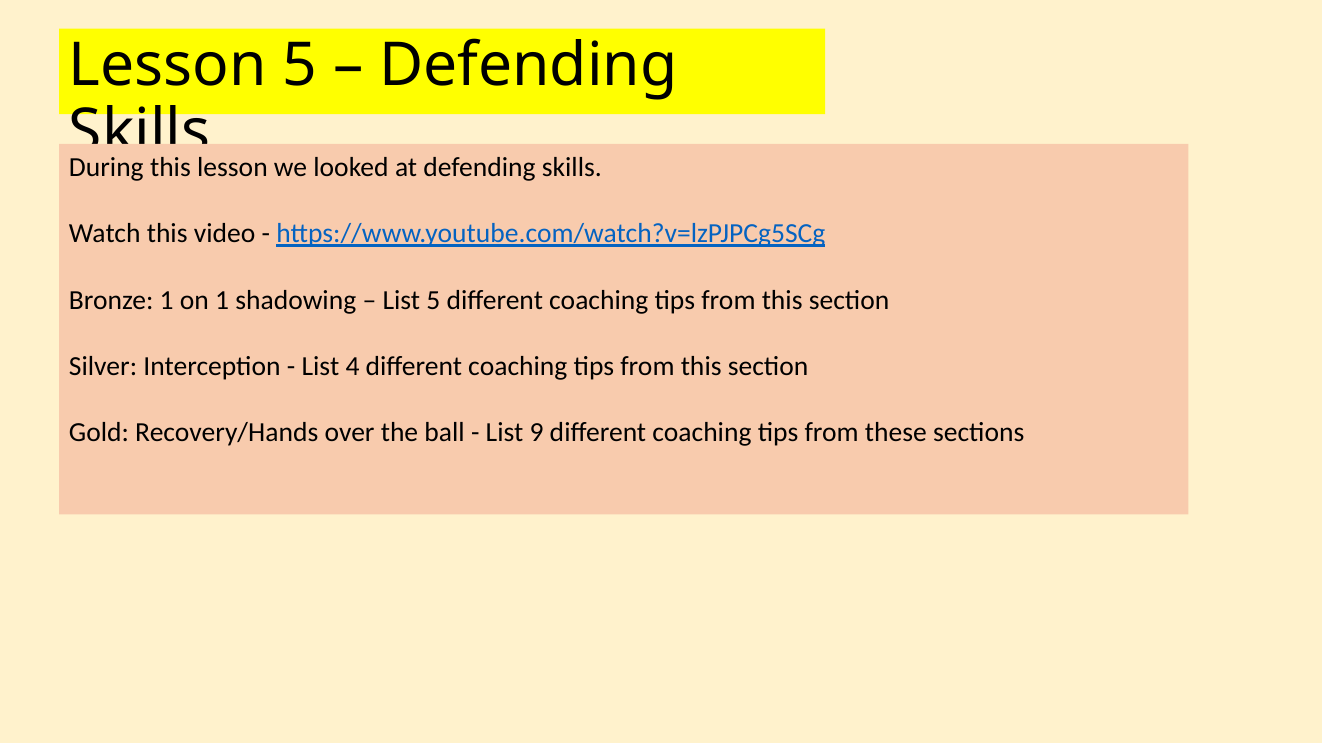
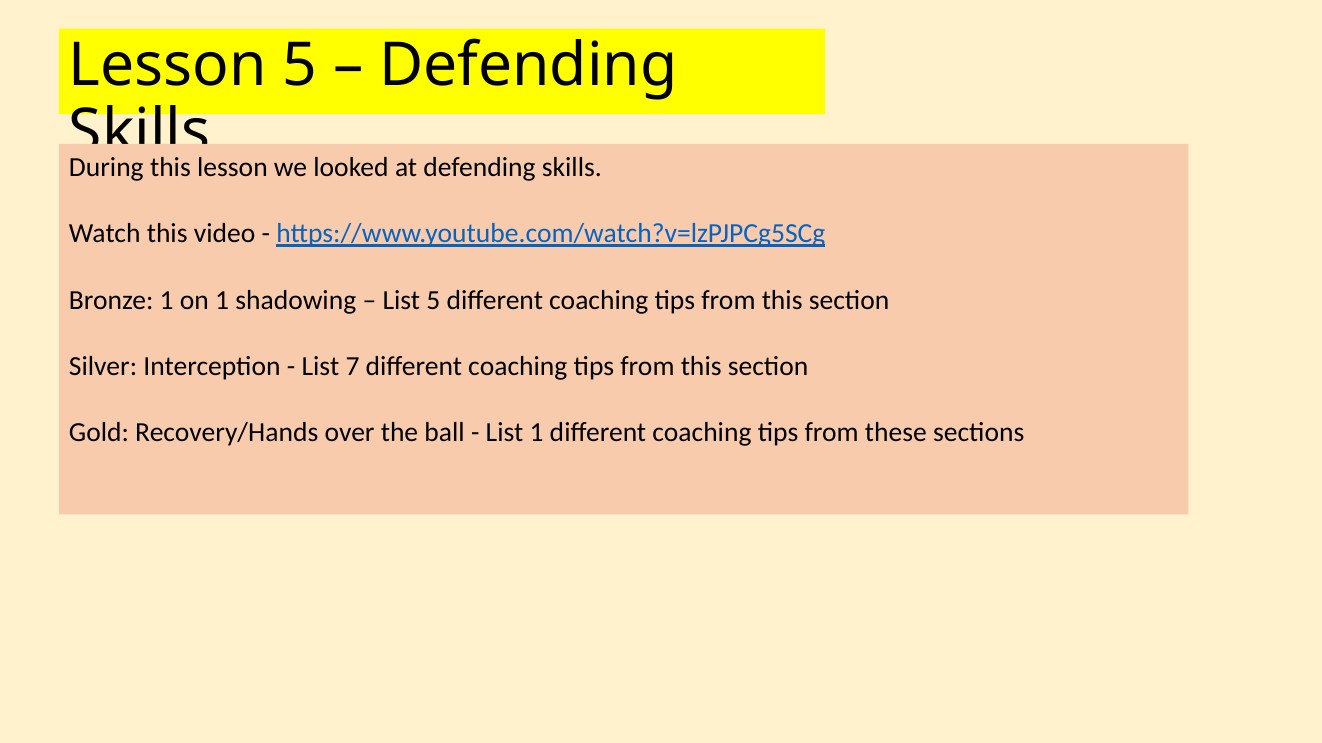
4: 4 -> 7 (352, 367)
List 9: 9 -> 1 (537, 433)
